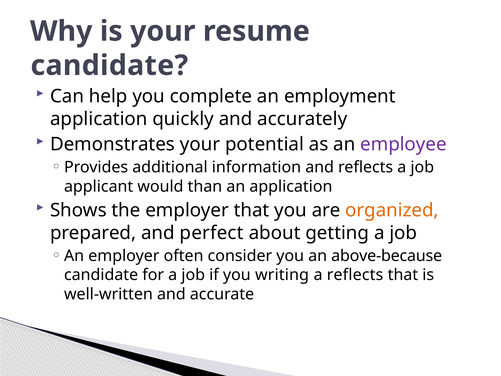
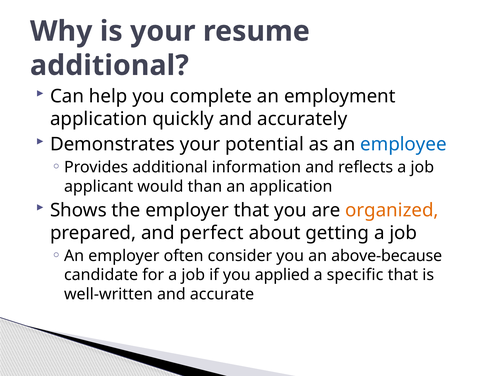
candidate: candidate -> additional (109, 65)
employee colour: purple -> blue (403, 144)
writing: writing -> applied (282, 275)
a reflects: reflects -> specific (355, 275)
